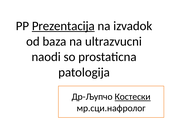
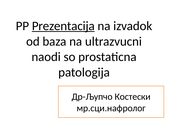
Костески underline: present -> none (133, 96)
